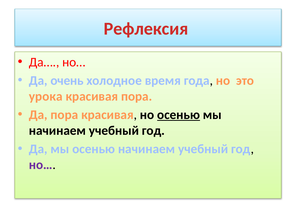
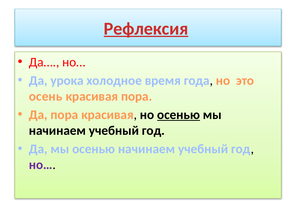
Рефлексия underline: none -> present (146, 29)
очень: очень -> урока (67, 81)
урока: урока -> осень (46, 96)
